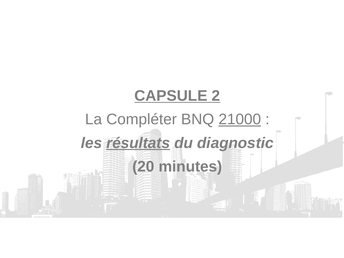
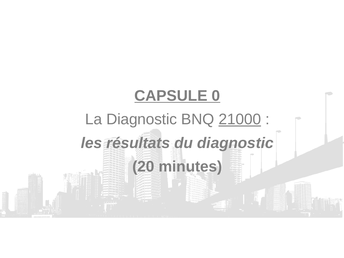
2: 2 -> 0 (216, 96)
La Compléter: Compléter -> Diagnostic (142, 119)
résultats underline: present -> none (138, 143)
